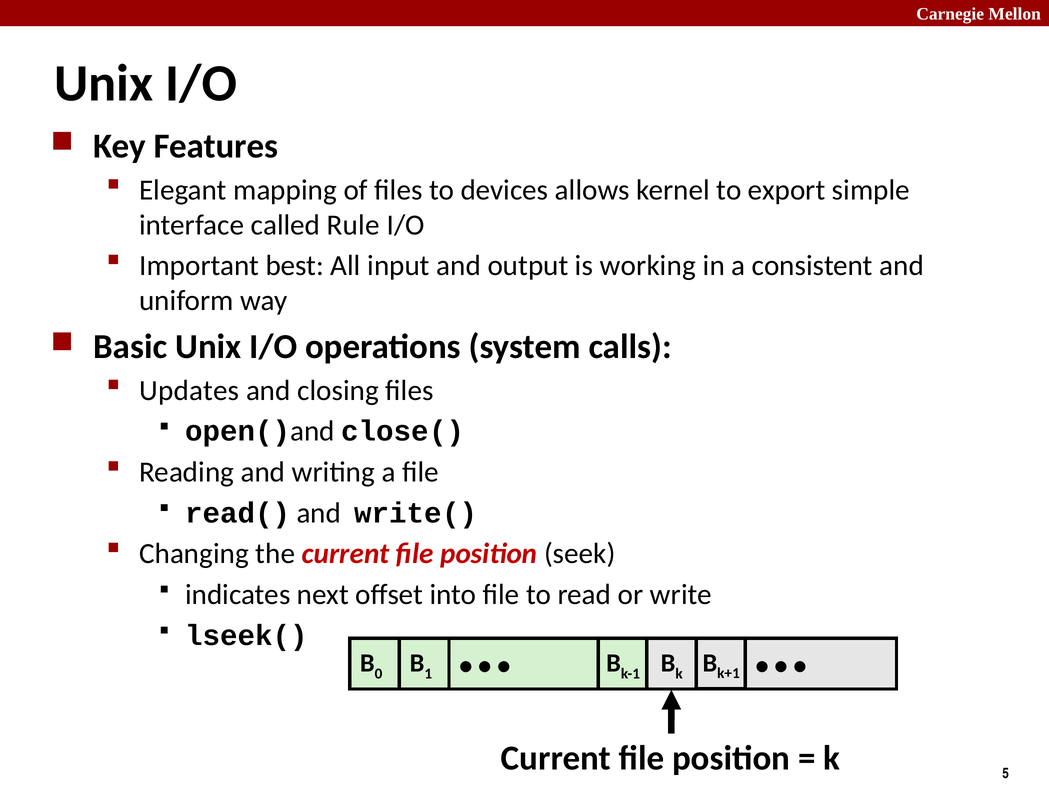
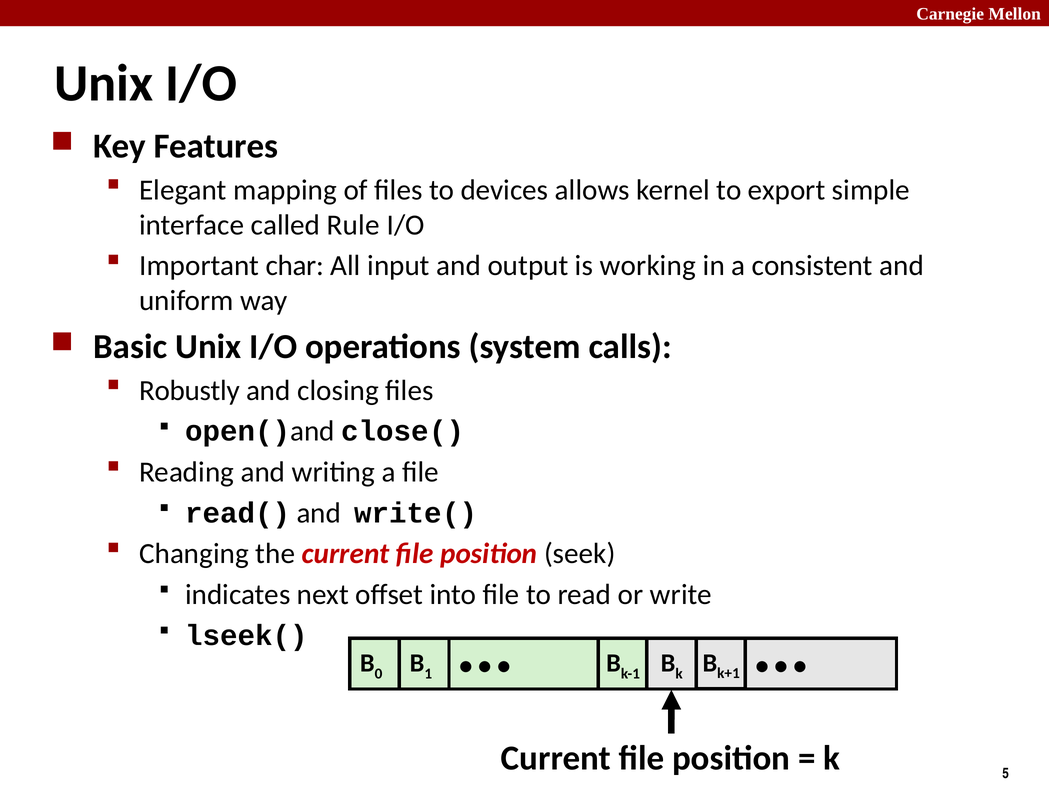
best: best -> char (295, 266)
Updates: Updates -> Robustly (189, 390)
